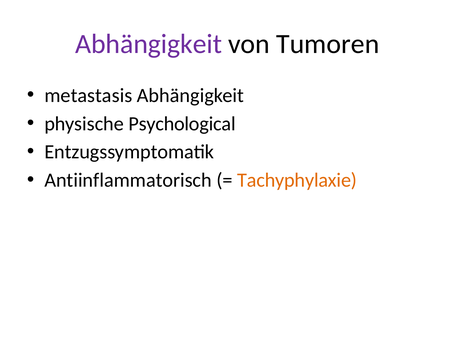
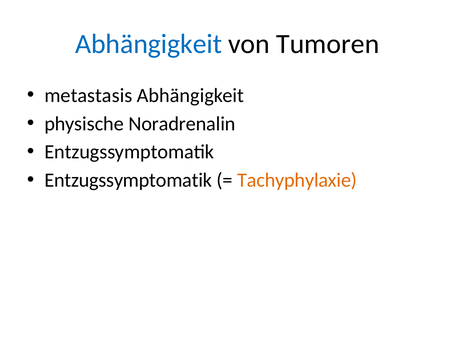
Abhängigkeit colour: purple -> blue (149, 44)
Psychological: Psychological -> Noradrenalin (182, 124)
Antiinflammatorisch: Antiinflammatorisch -> Entzugssymptomatik (128, 180)
